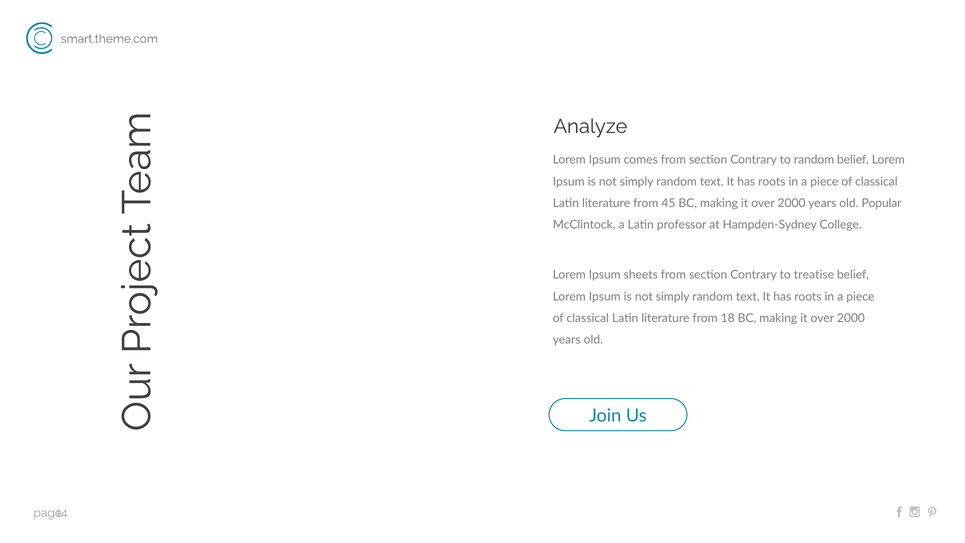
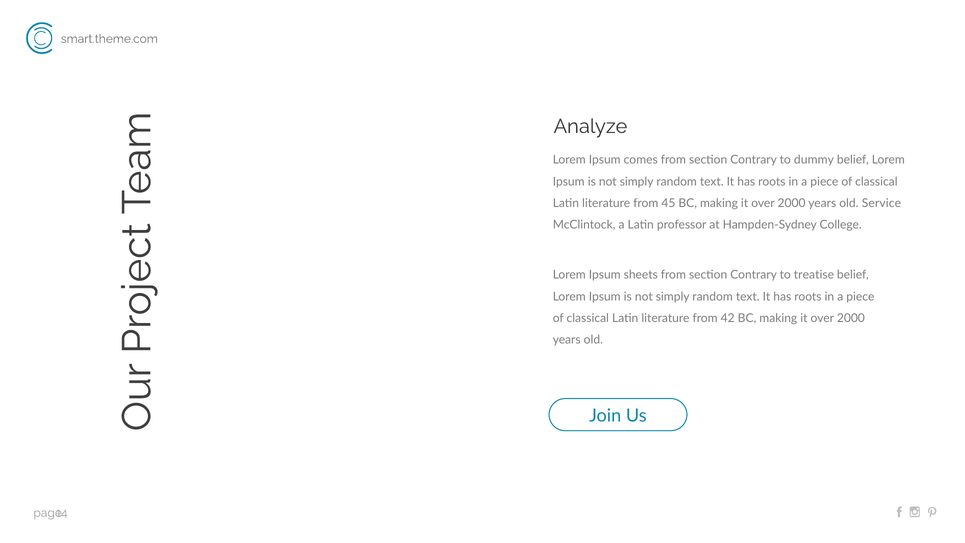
to random: random -> dummy (814, 160)
Popular: Popular -> Service (881, 203)
18: 18 -> 42 (728, 318)
